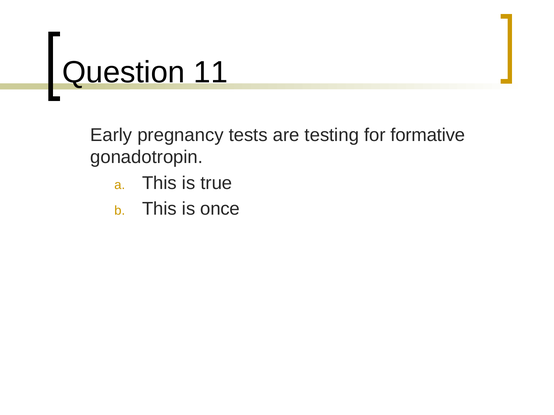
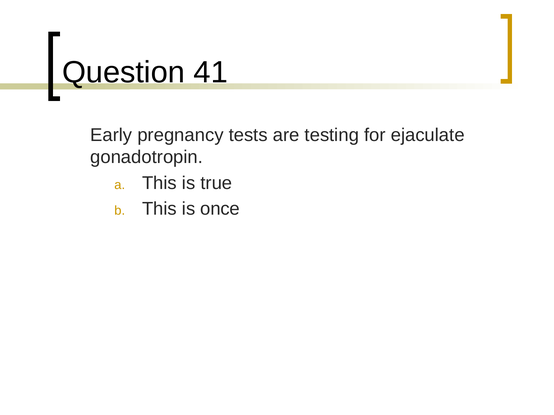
11: 11 -> 41 (211, 72)
formative: formative -> ejaculate (428, 135)
